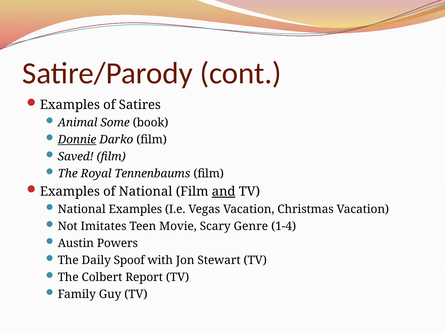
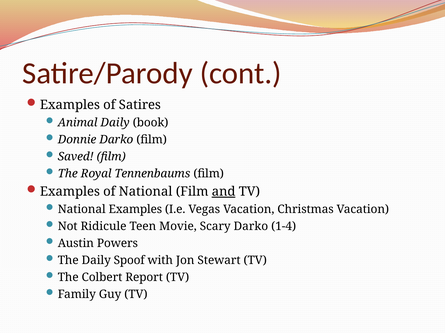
Animal Some: Some -> Daily (115, 123)
Donnie underline: present -> none (77, 140)
Imitates: Imitates -> Ridicule (104, 227)
Scary Genre: Genre -> Darko (251, 227)
